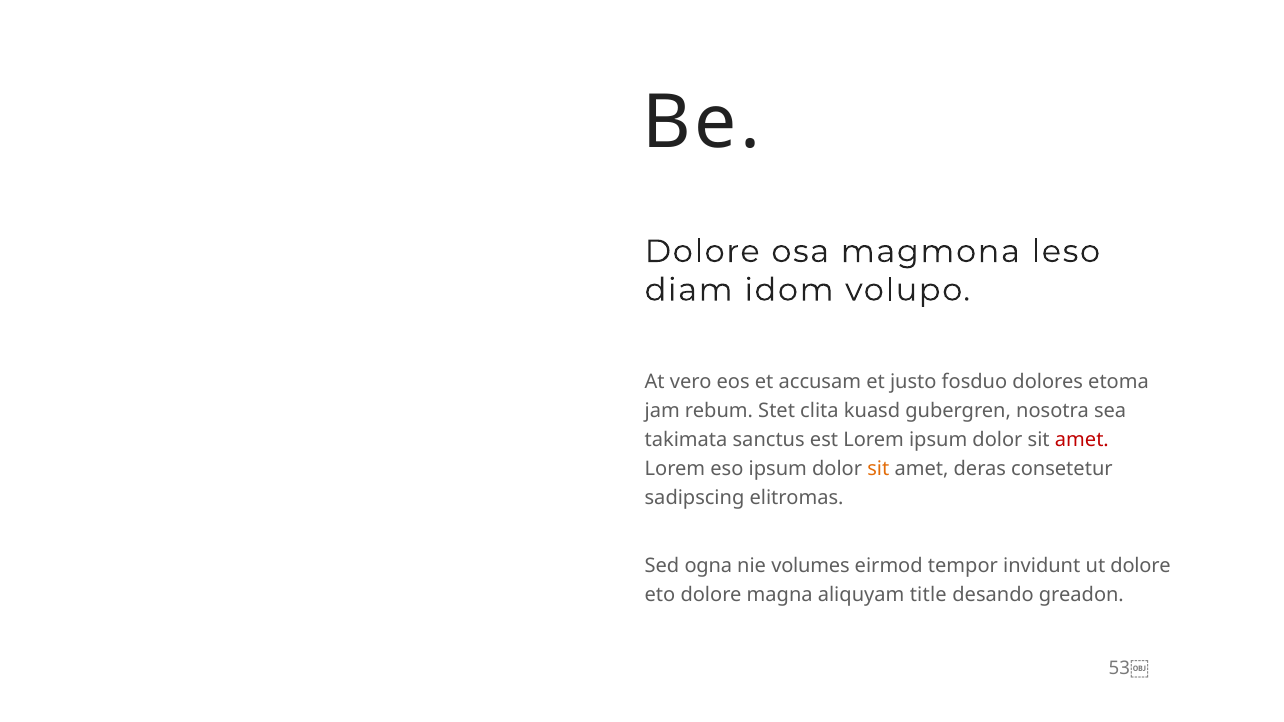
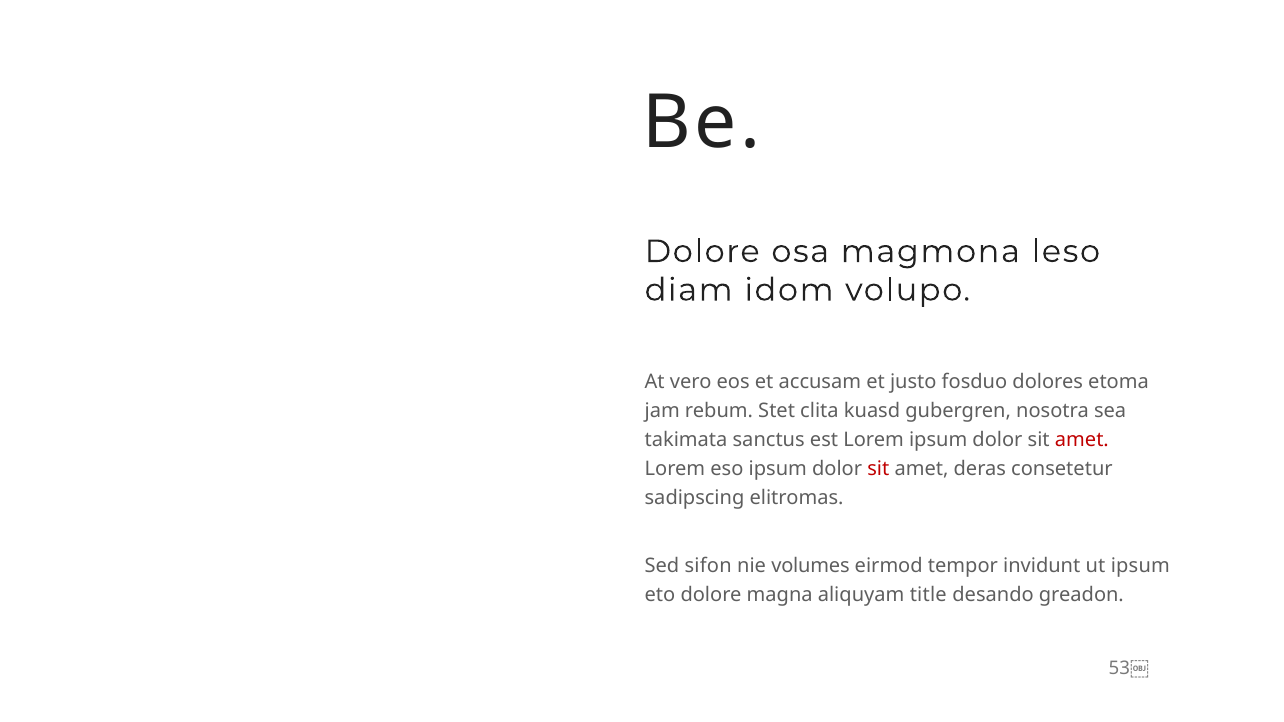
sit colour: orange -> red (878, 469)
ogna: ogna -> sifon (708, 566)
ut dolore: dolore -> ipsum (1140, 566)
